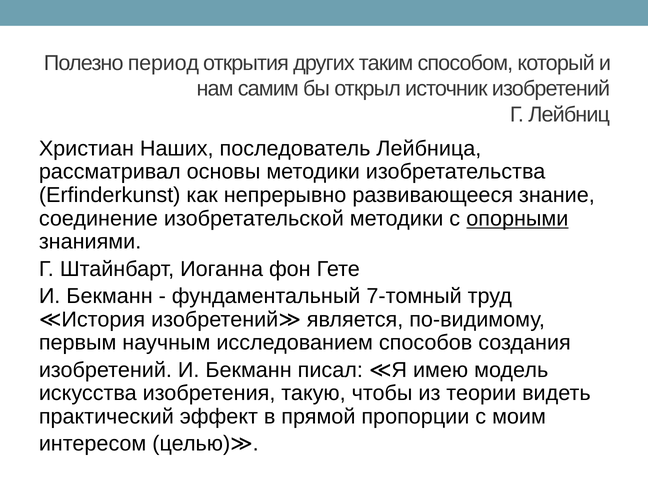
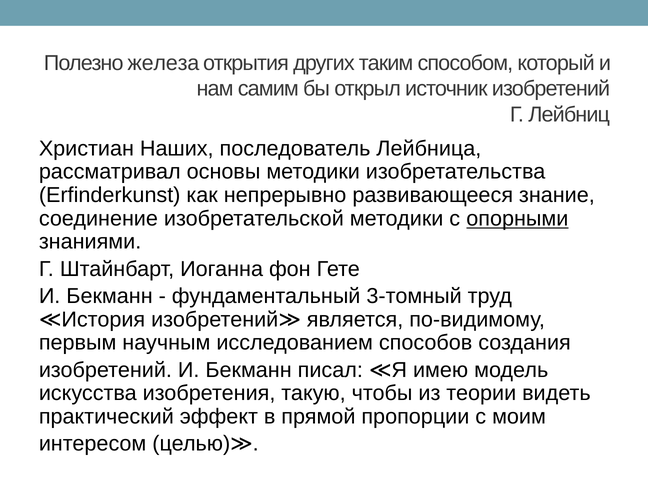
период: период -> железа (163, 63)
7-томный: 7-томный -> 3-томный (414, 296)
